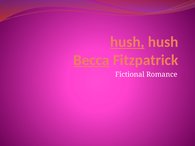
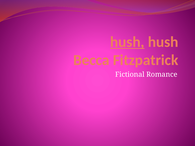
Becca underline: present -> none (91, 60)
